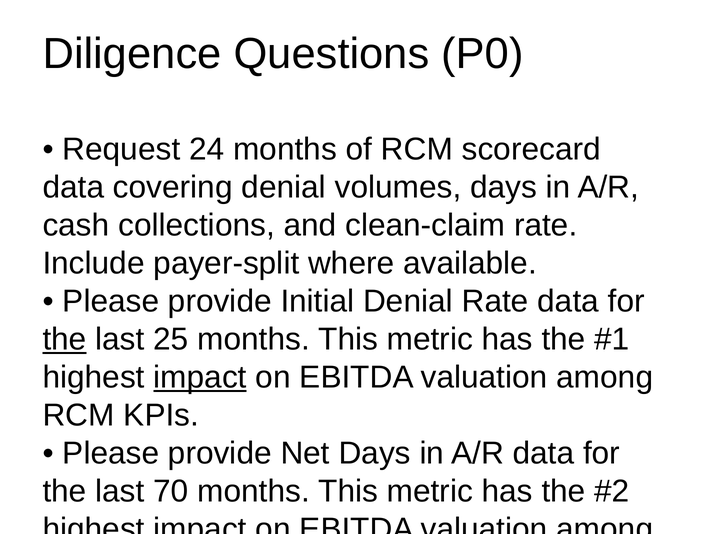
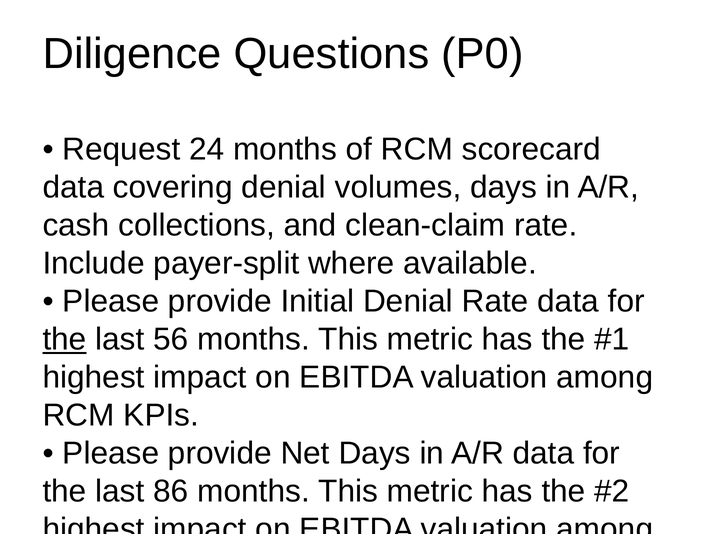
25: 25 -> 56 (171, 339)
impact underline: present -> none (200, 377)
70: 70 -> 86 (171, 491)
